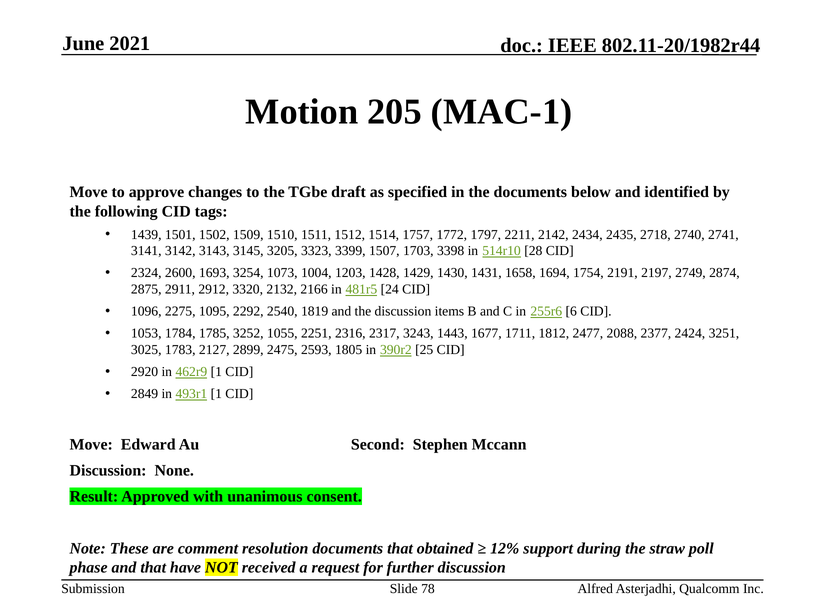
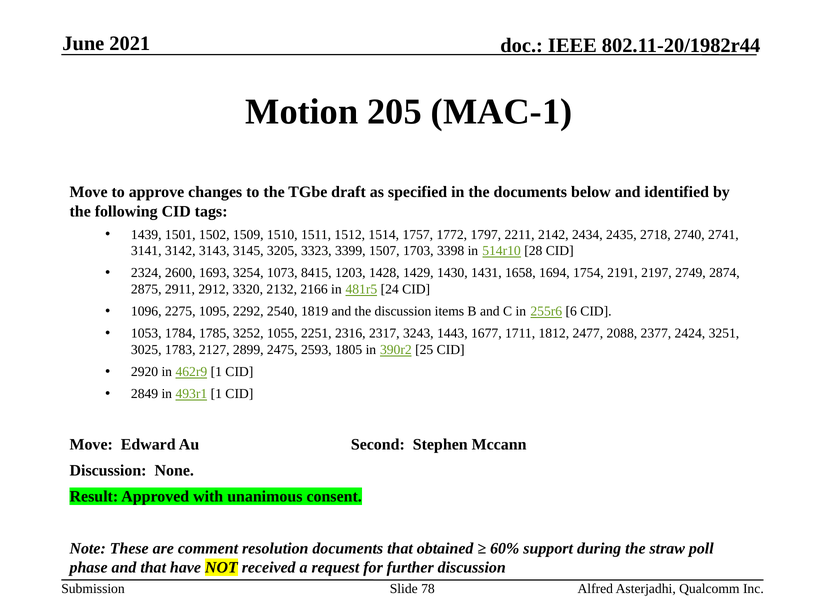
1004: 1004 -> 8415 (316, 273)
12%: 12% -> 60% (505, 548)
